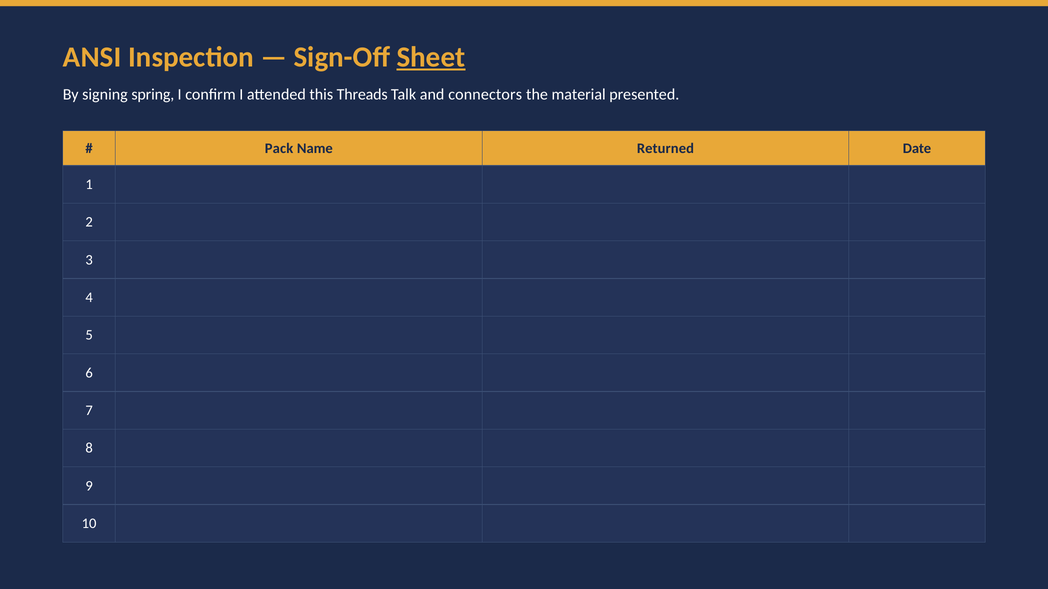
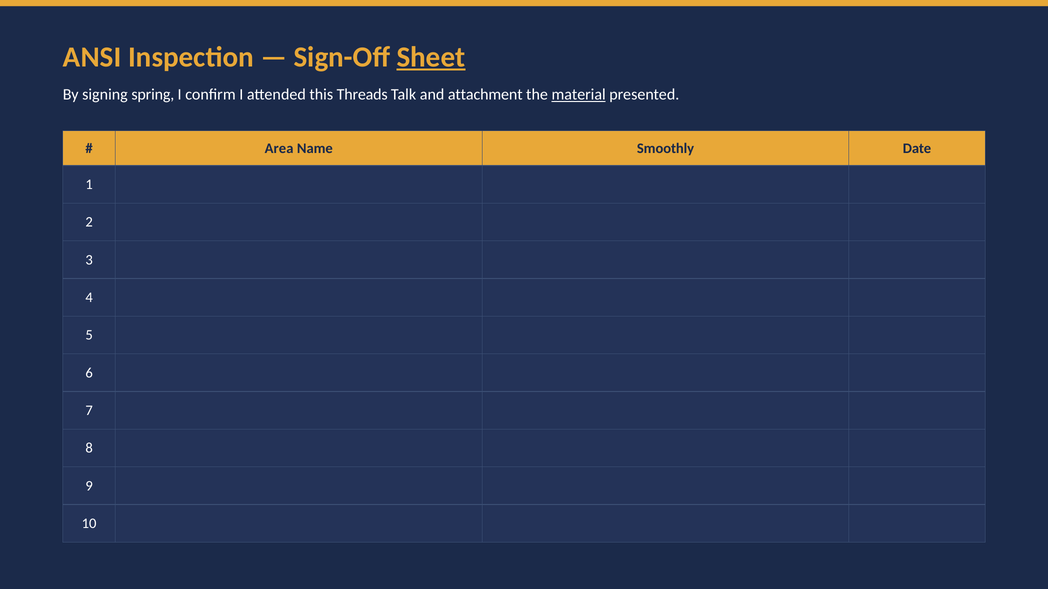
connectors: connectors -> attachment (485, 95)
material underline: none -> present (579, 95)
Pack: Pack -> Area (279, 148)
Returned: Returned -> Smoothly (666, 148)
